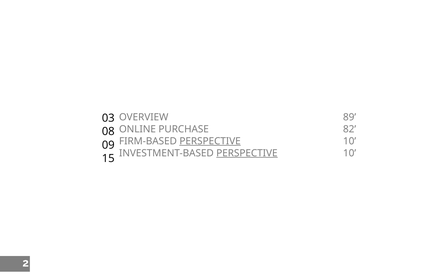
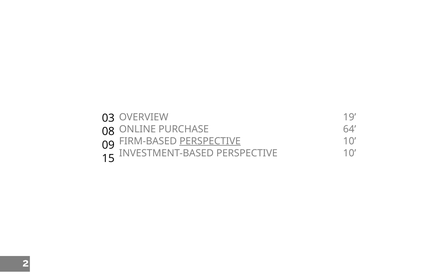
89: 89 -> 19 (350, 117)
82: 82 -> 64 (350, 129)
PERSPECTIVE underline: present -> none (247, 153)
